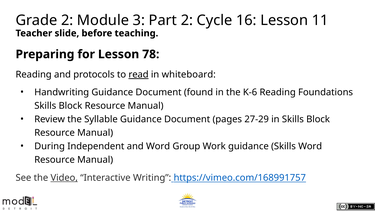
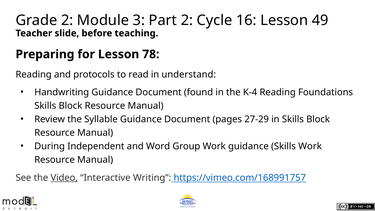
11: 11 -> 49 (320, 20)
read underline: present -> none (139, 75)
whiteboard: whiteboard -> understand (189, 75)
K-6: K-6 -> K-4 (250, 92)
Skills Word: Word -> Work (310, 146)
